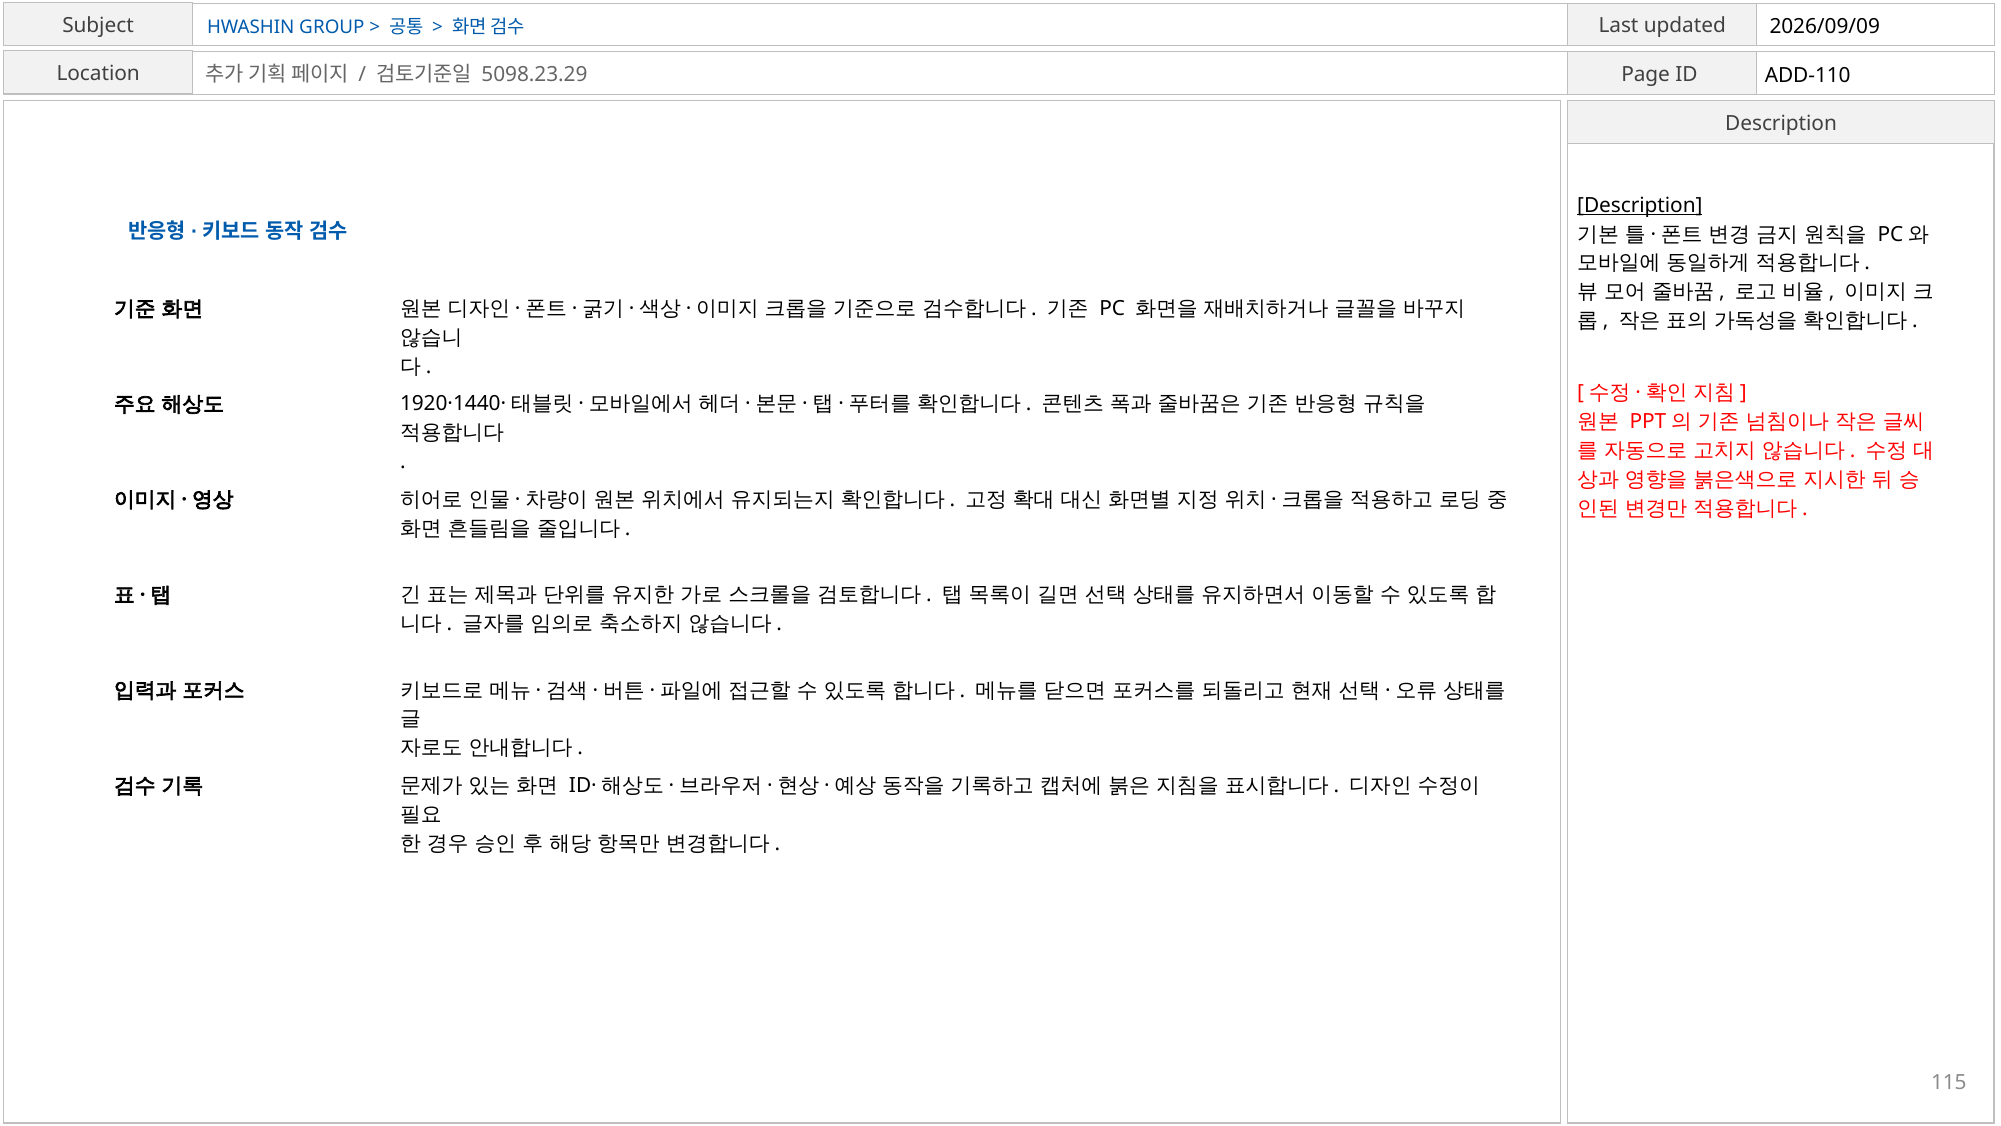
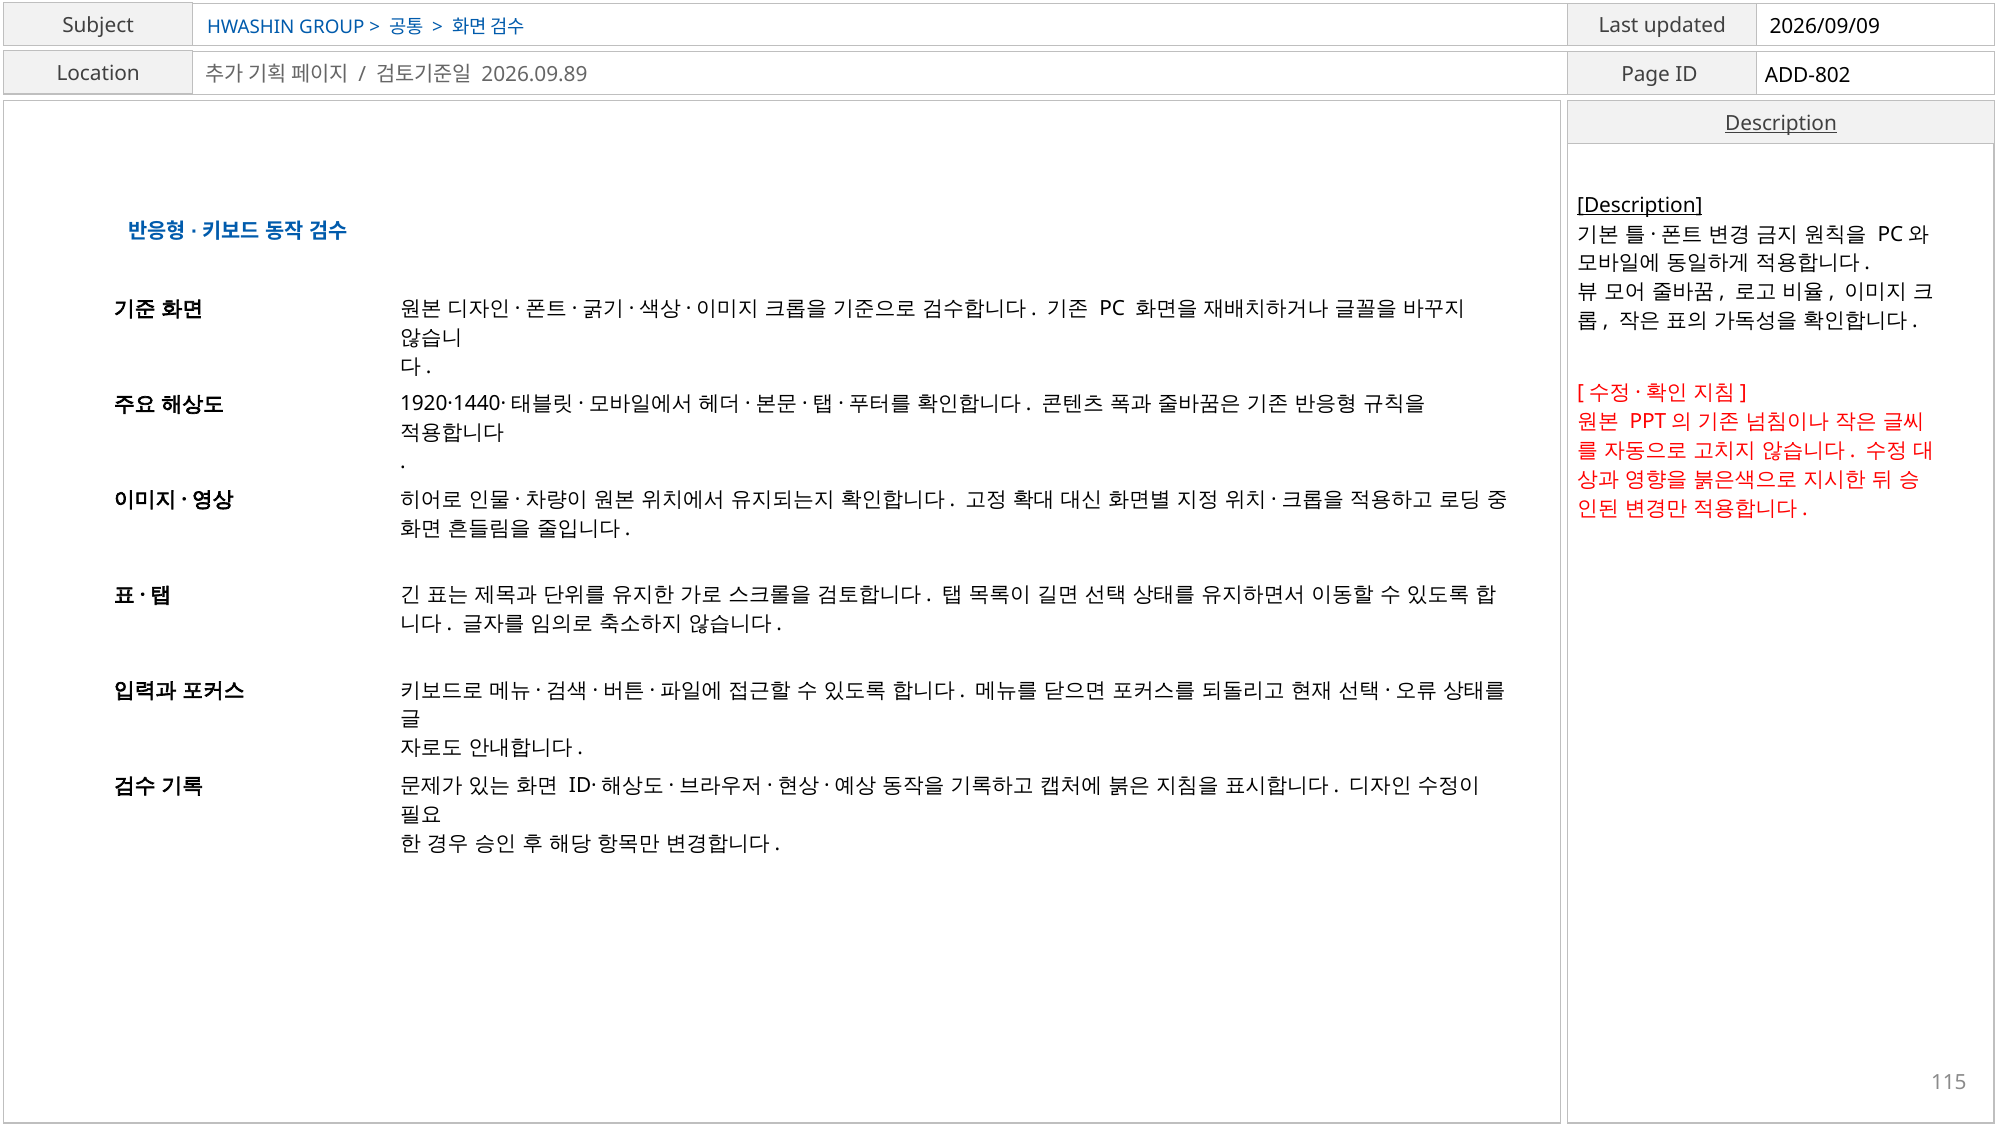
5098.23.29: 5098.23.29 -> 2026.09.89 (534, 74)
ADD-110: ADD-110 -> ADD-802 (1808, 75)
Description underline: none -> present (1781, 124)
